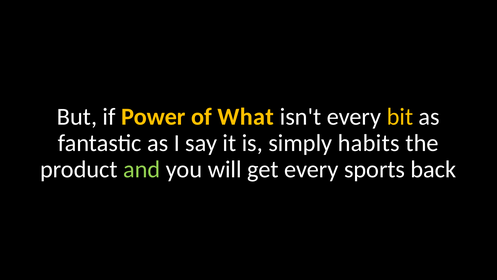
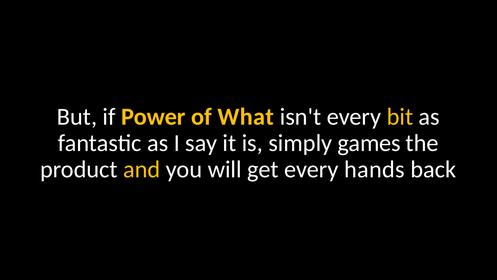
habits: habits -> games (369, 143)
and colour: light green -> yellow (142, 169)
sports: sports -> hands (374, 169)
